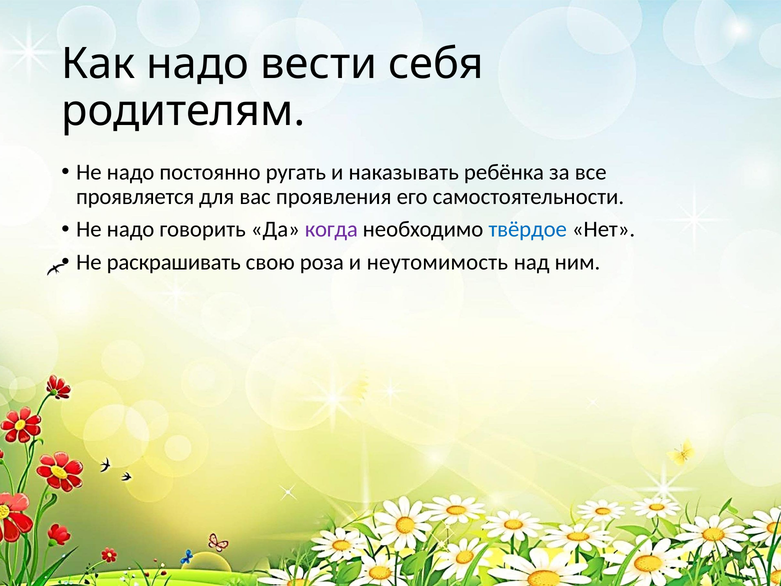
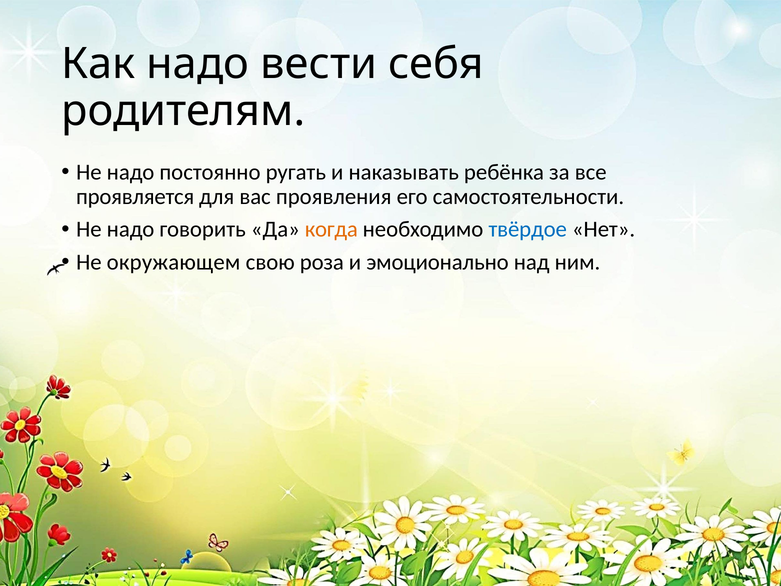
когда colour: purple -> orange (331, 229)
раскрашивать: раскрашивать -> окружающем (174, 262)
неутомимость: неутомимость -> эмоционально (438, 262)
